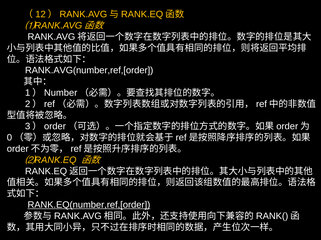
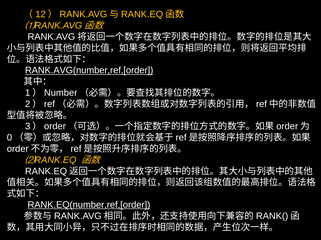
RANK.AVG(number,ref,[order underline: none -> present (89, 71)
